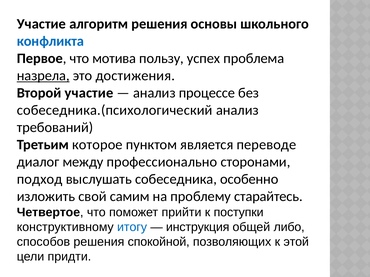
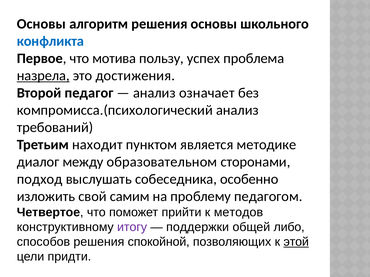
Участие: Участие -> Основы (41, 24)
Второй участие: участие -> педагог (89, 93)
процессе: процессе -> означает (207, 93)
собеседника.(психологический: собеседника.(психологический -> компромисса.(психологический (115, 110)
которое: которое -> находит (97, 145)
переводе: переводе -> методике (266, 145)
профессионально: профессионально -> образовательном (162, 162)
старайтесь: старайтесь -> педагогом (268, 197)
поступки: поступки -> методов (238, 213)
итогу colour: blue -> purple (132, 227)
инструкция: инструкция -> поддержки (198, 227)
этой underline: none -> present (296, 242)
